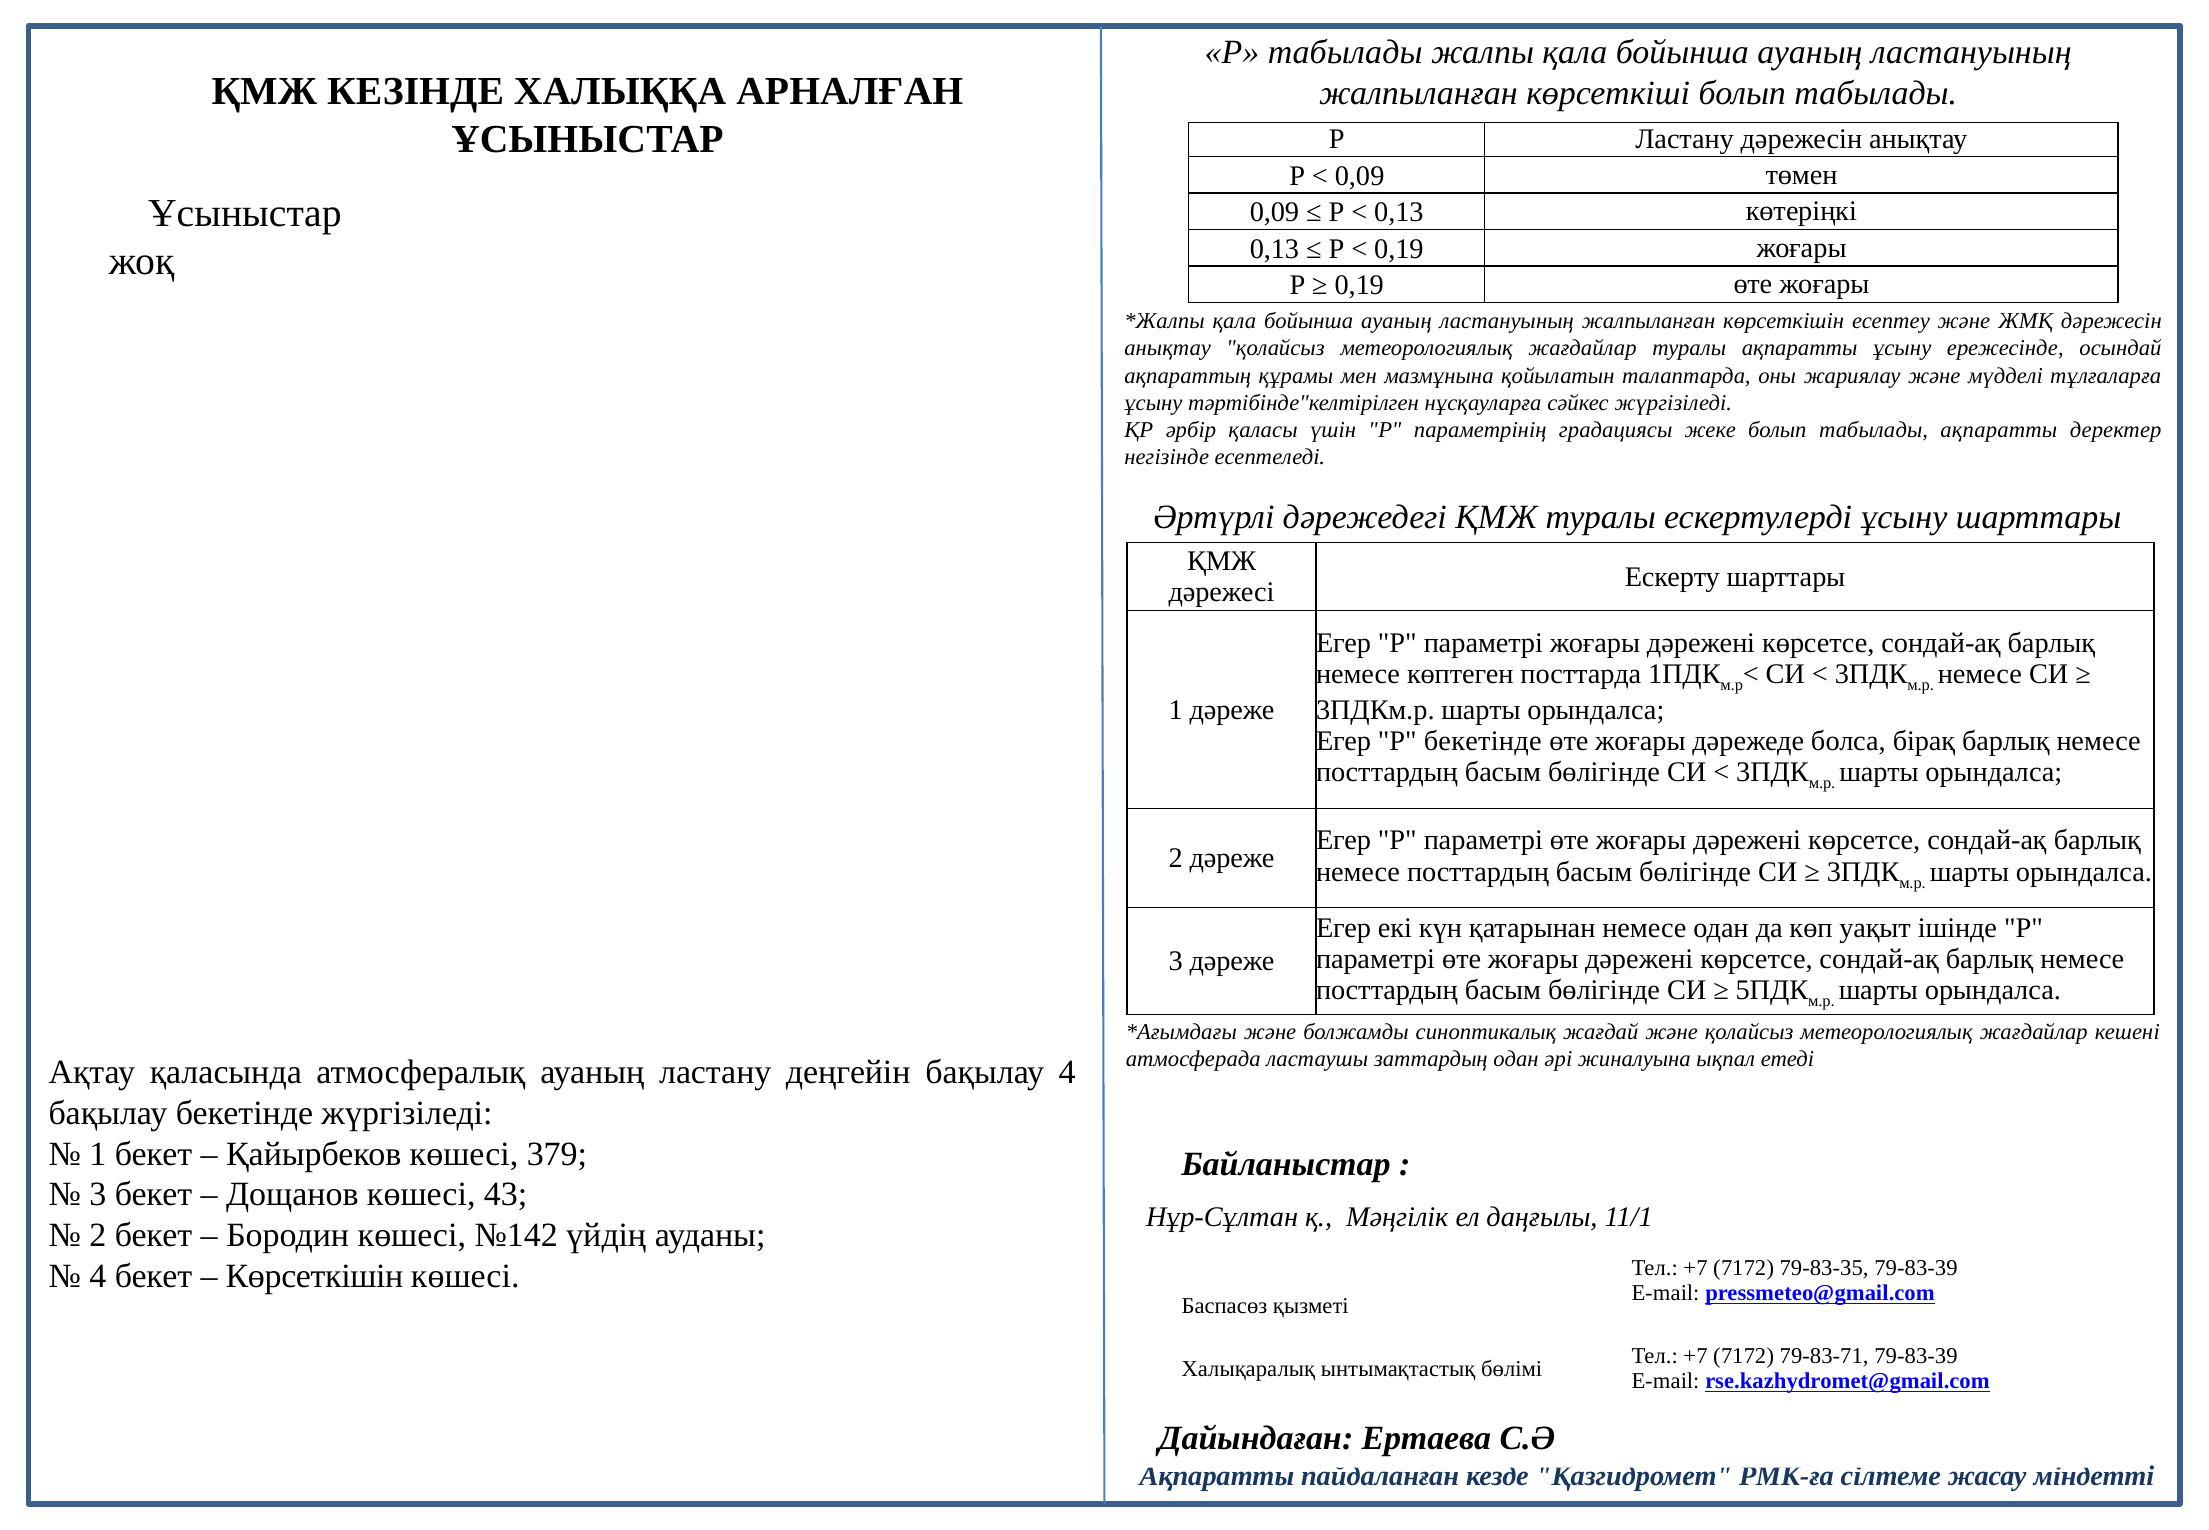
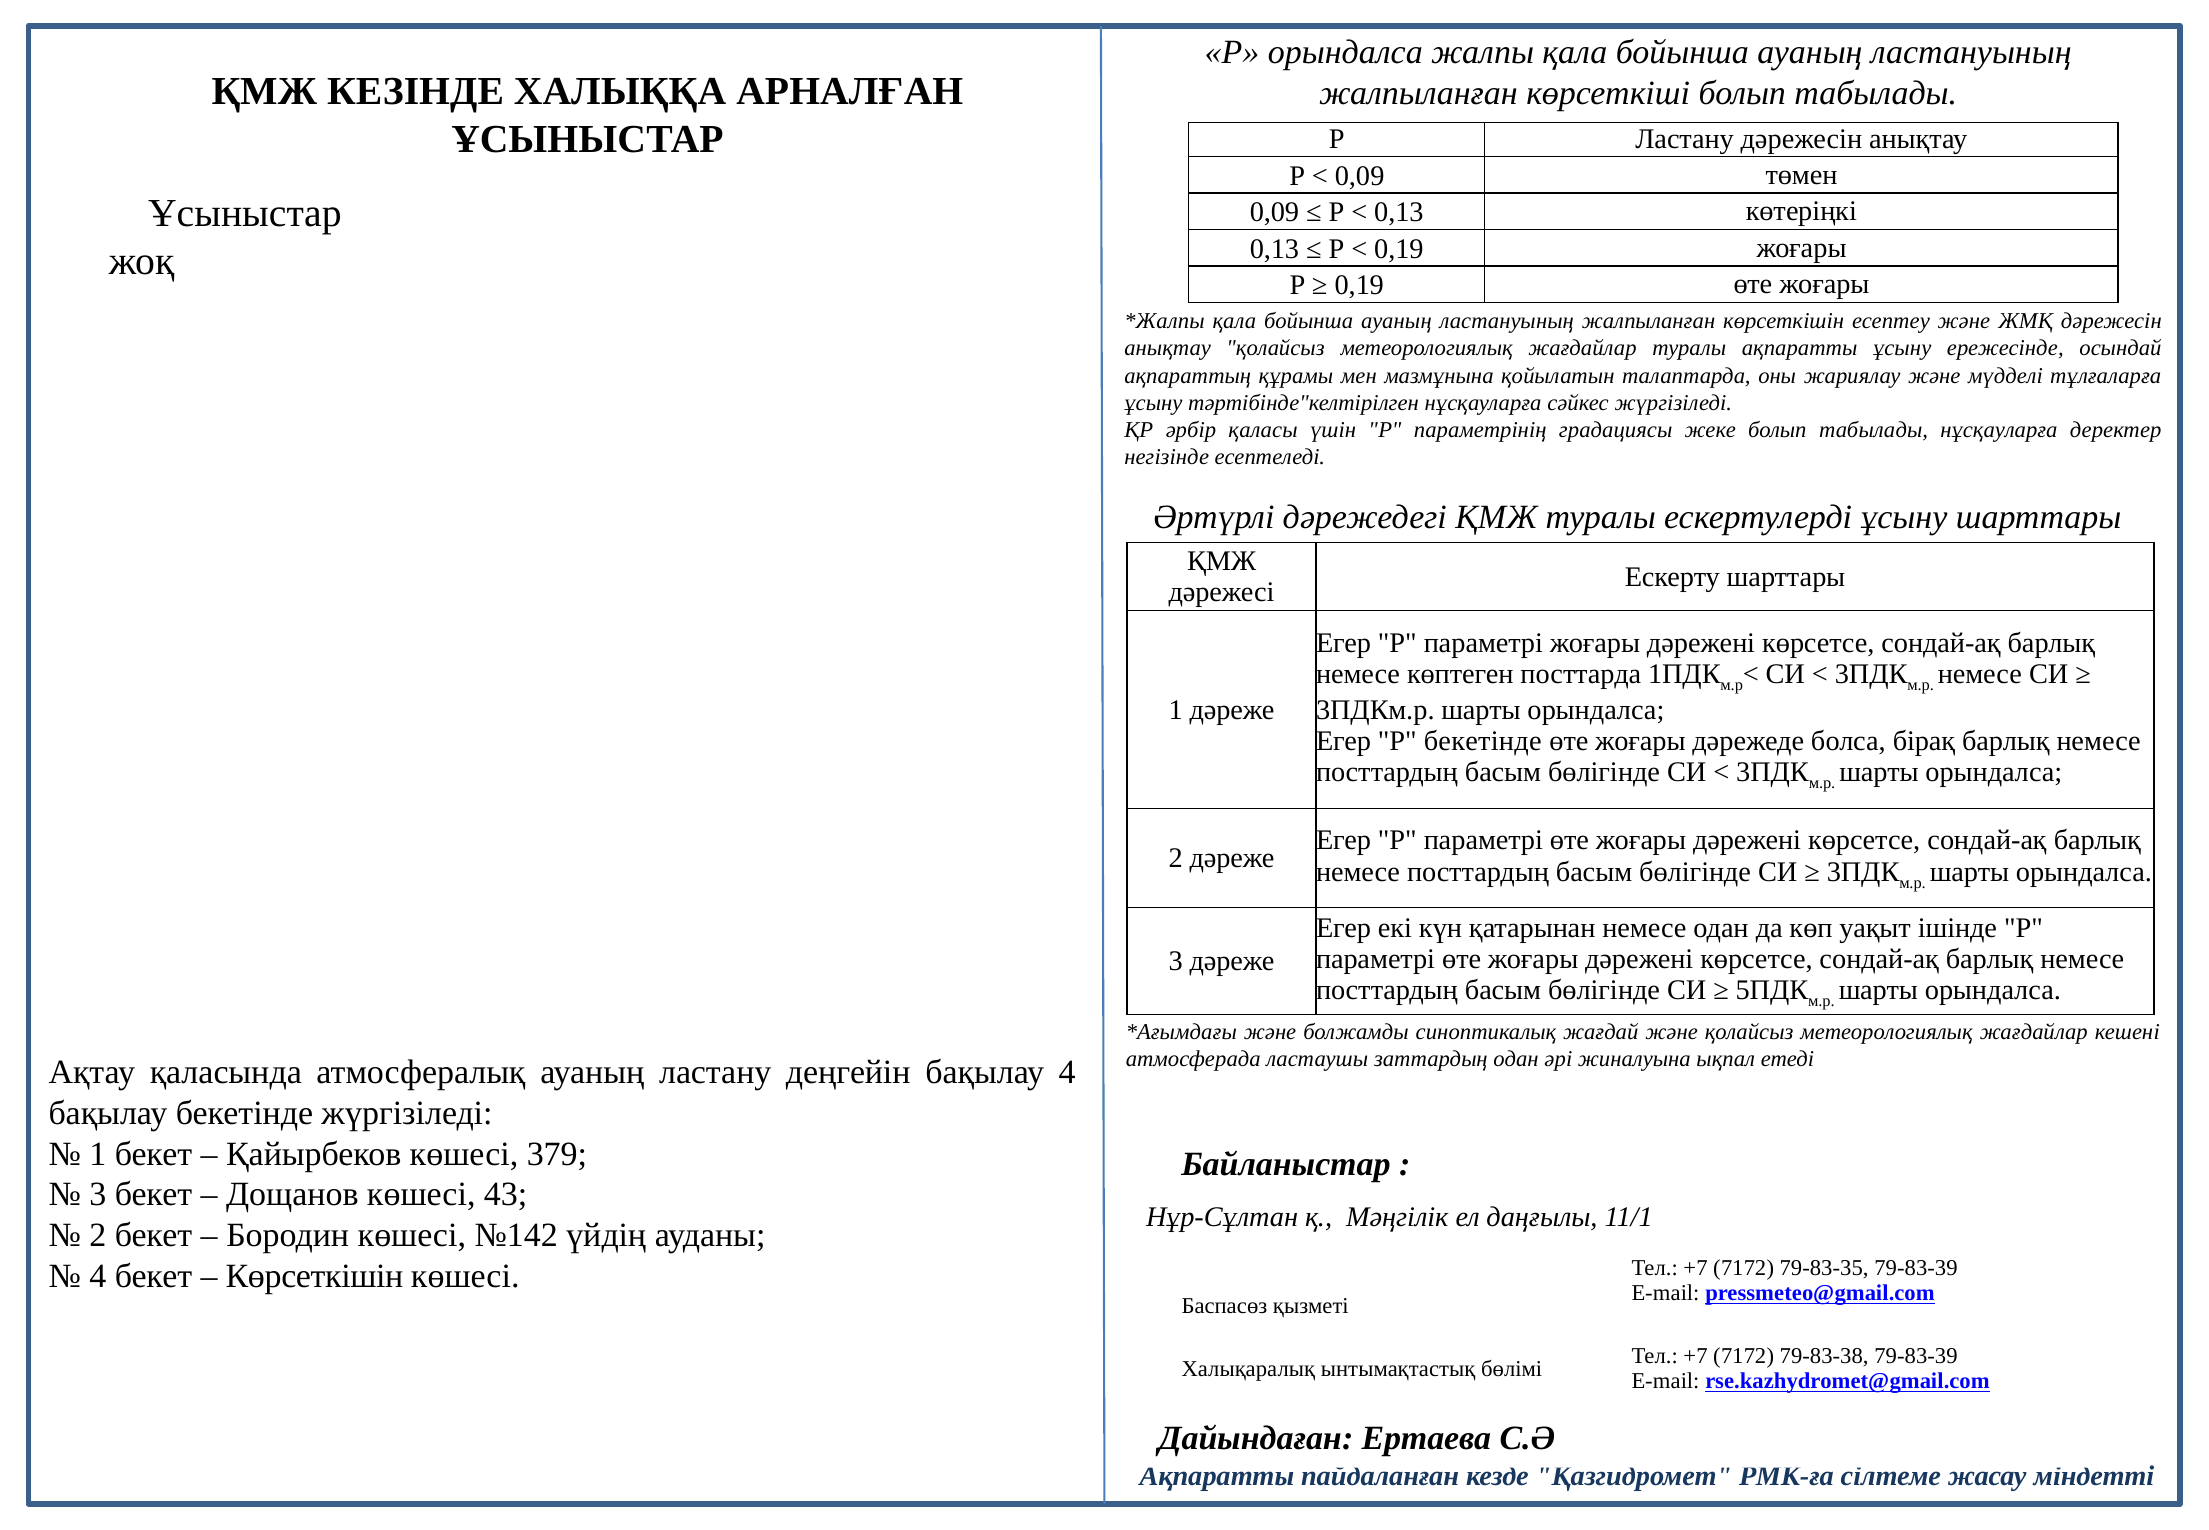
Р табылады: табылады -> орындалса (1345, 52)
табылады ақпаратты: ақпаратты -> нұсқауларға (1999, 430)
79-83-71: 79-83-71 -> 79-83-38 (1824, 1356)
